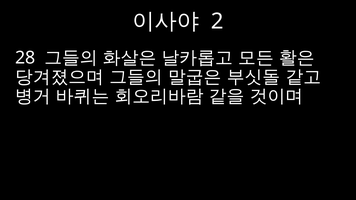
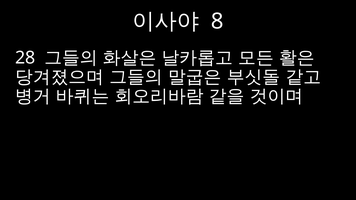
2: 2 -> 8 (217, 21)
